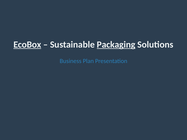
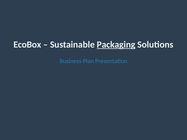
EcoBox underline: present -> none (27, 45)
